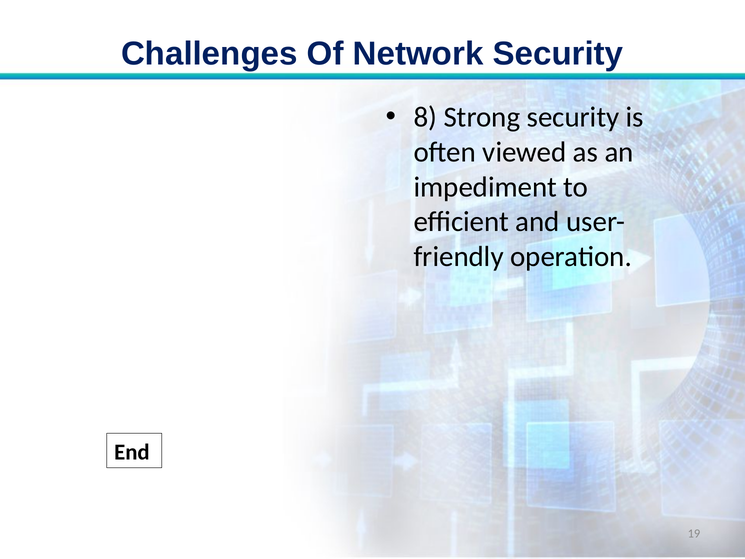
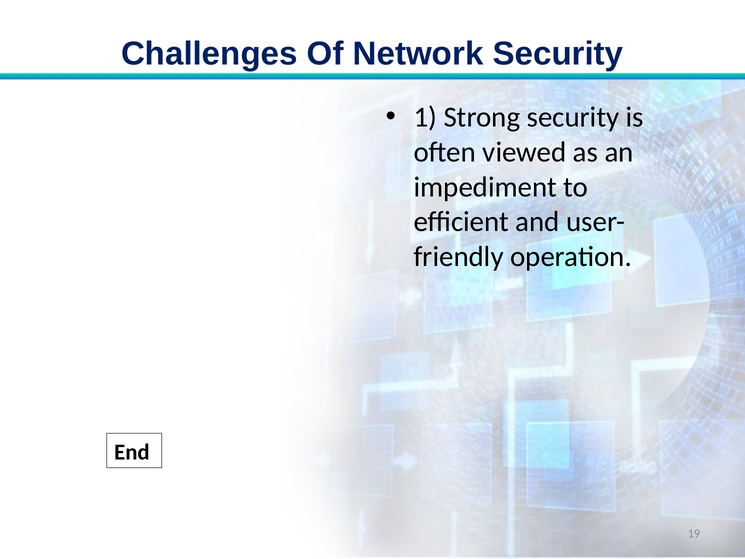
8: 8 -> 1 (425, 117)
